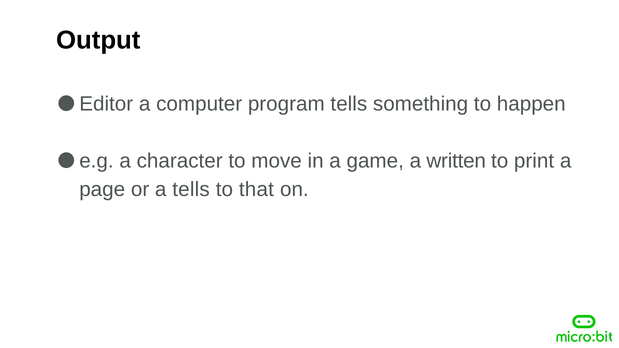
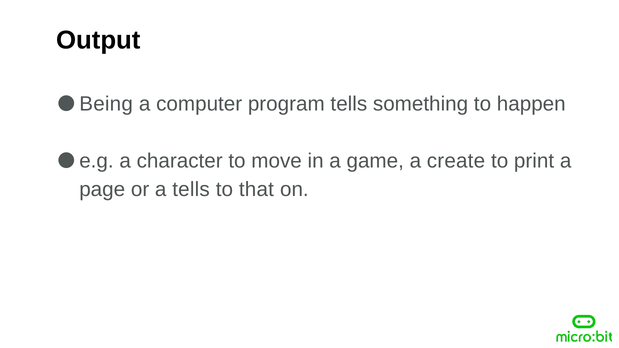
Editor: Editor -> Being (106, 104)
written: written -> create (456, 161)
